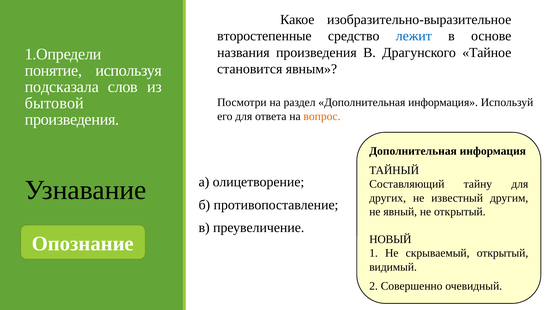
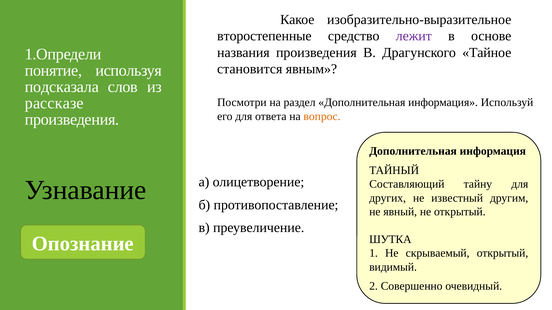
лежит colour: blue -> purple (414, 36)
бытовой: бытовой -> рассказе (54, 103)
НОВЫЙ: НОВЫЙ -> ШУТКА (390, 240)
